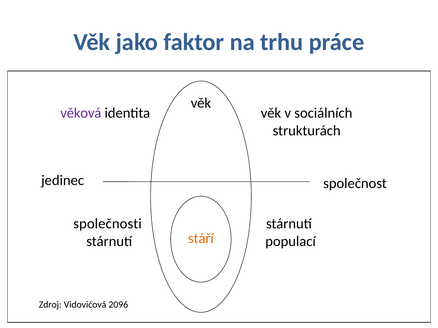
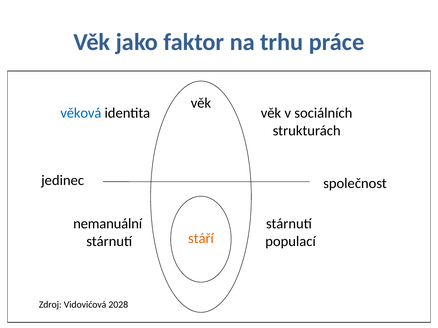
věková colour: purple -> blue (81, 113)
společnosti: společnosti -> nemanuální (108, 224)
2096: 2096 -> 2028 (118, 305)
